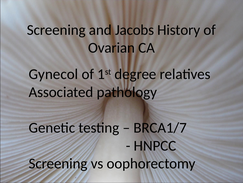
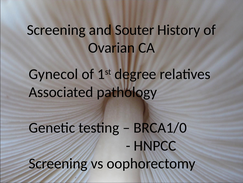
Jacobs: Jacobs -> Souter (135, 30)
BRCA1/7: BRCA1/7 -> BRCA1/0 (160, 127)
